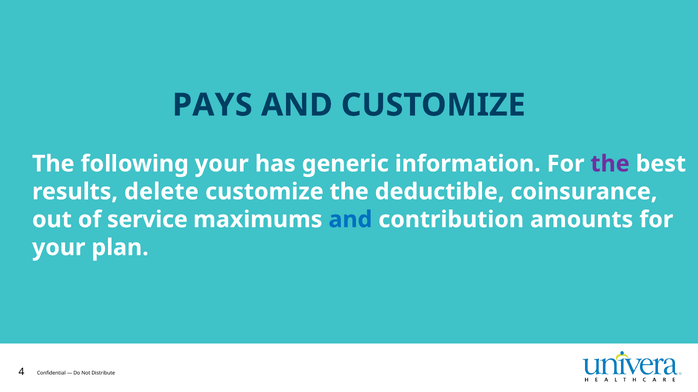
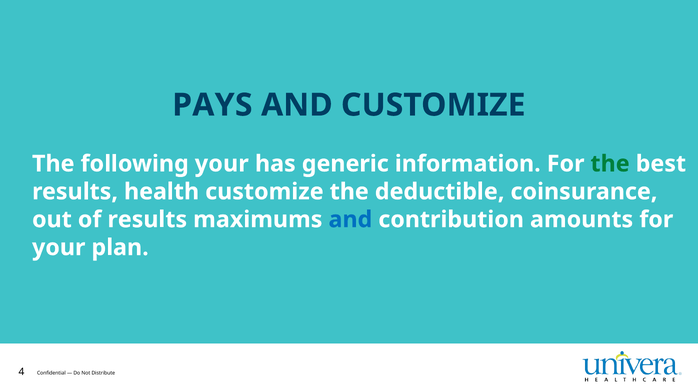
the colour: purple -> green (610, 164)
delete: delete -> health (162, 192)
of service: service -> results (147, 220)
